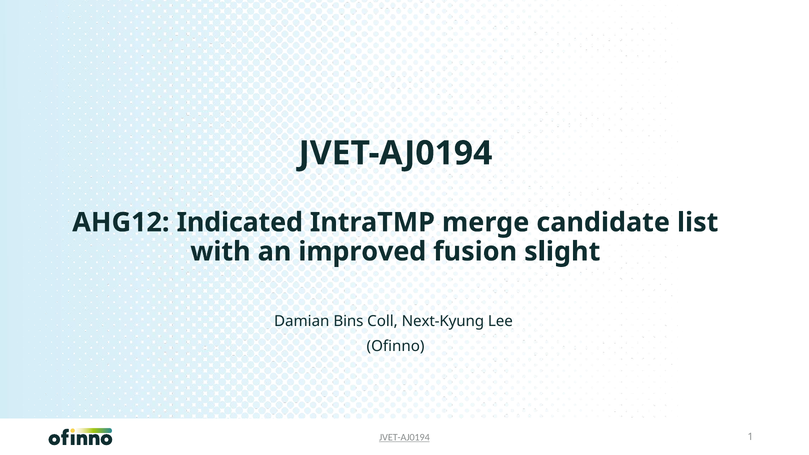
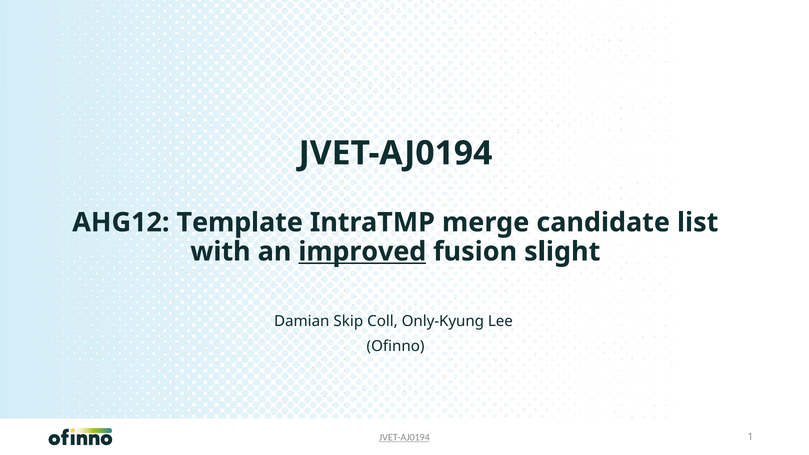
Indicated: Indicated -> Template (240, 222)
improved underline: none -> present (362, 252)
Bins: Bins -> Skip (348, 321)
Next-Kyung: Next-Kyung -> Only-Kyung (443, 321)
